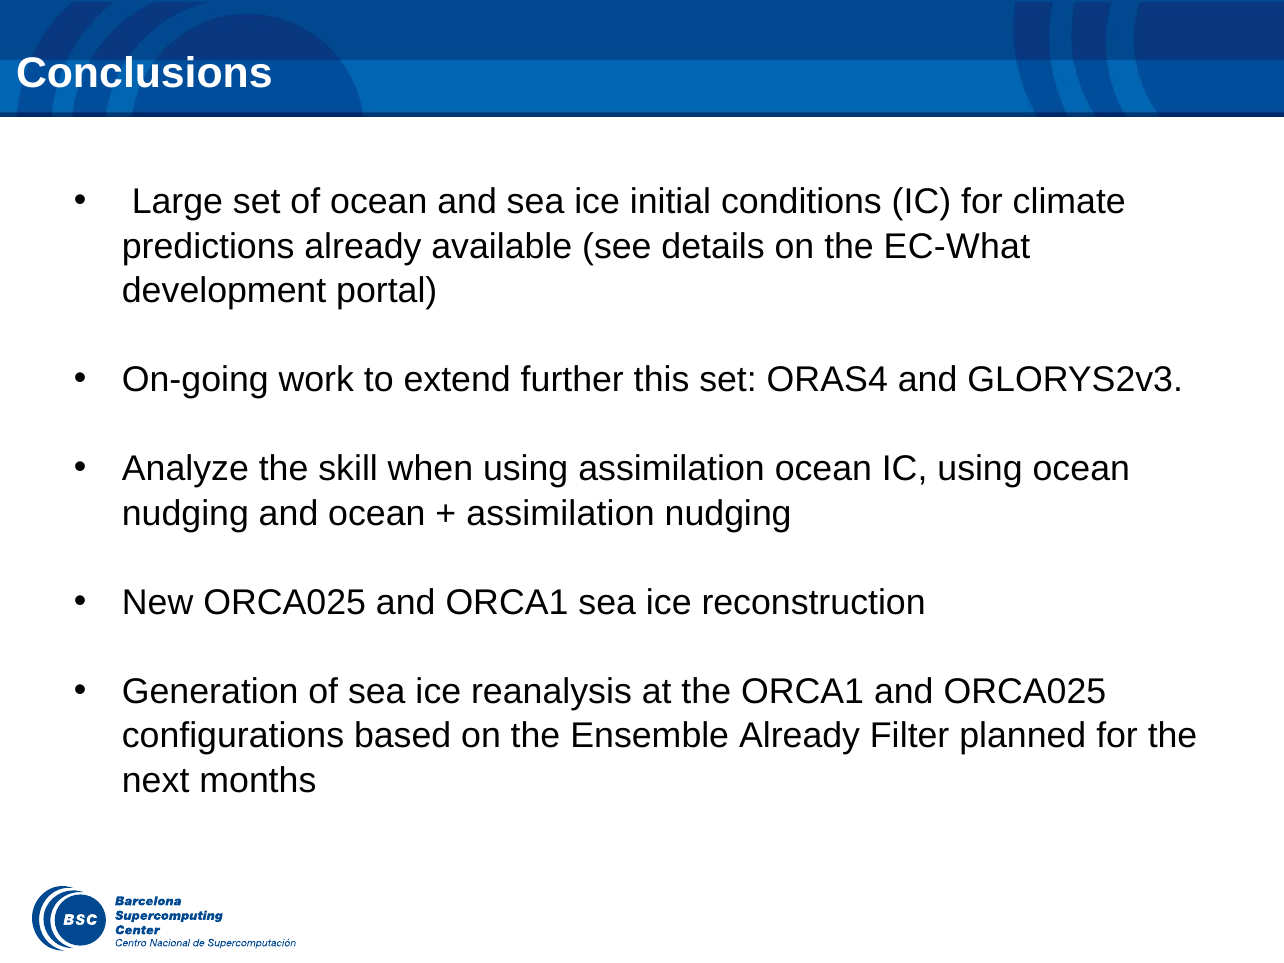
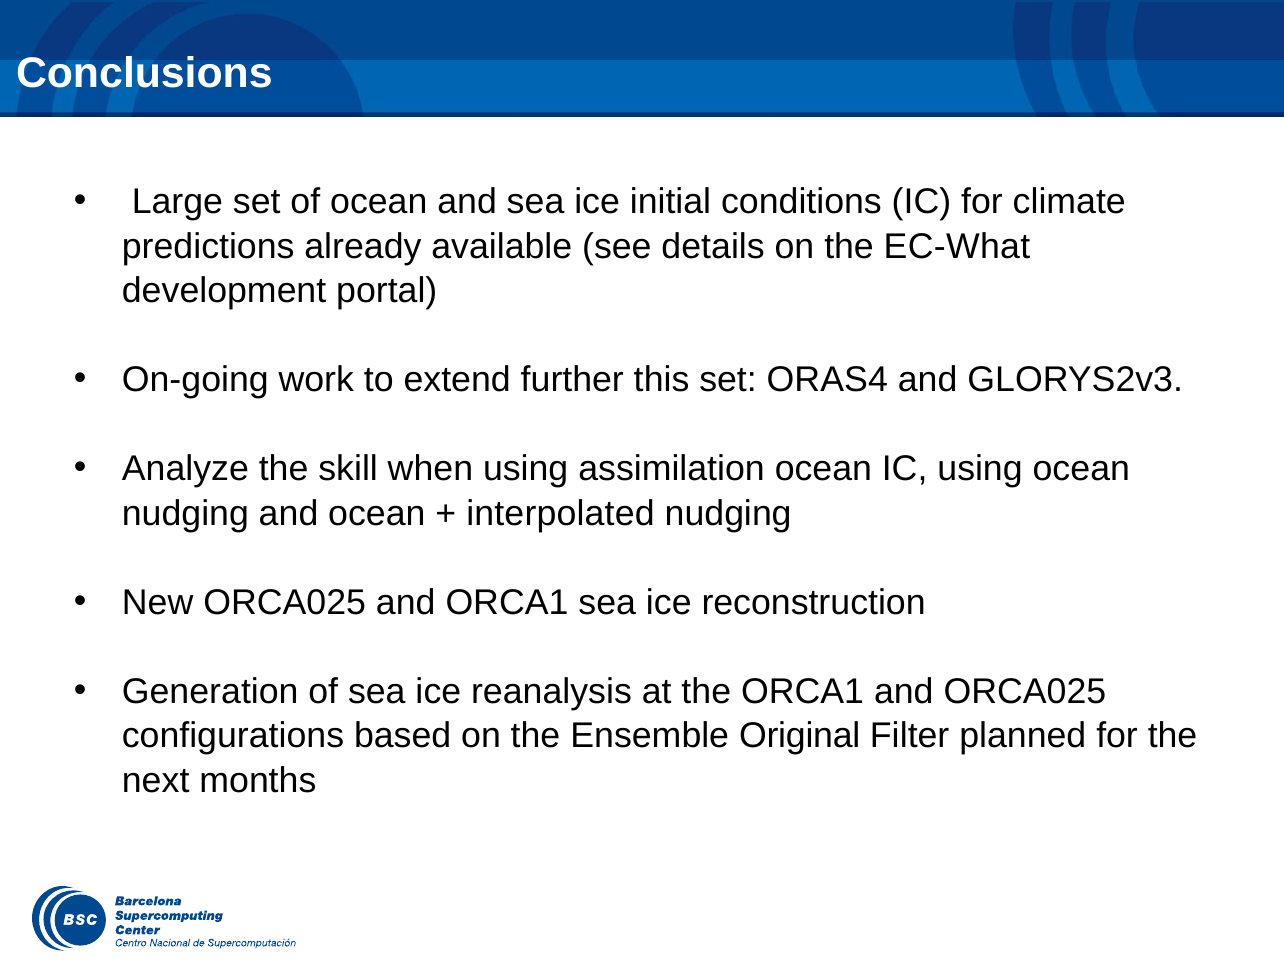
assimilation: assimilation -> interpolated (560, 513)
Ensemble Already: Already -> Original (800, 736)
